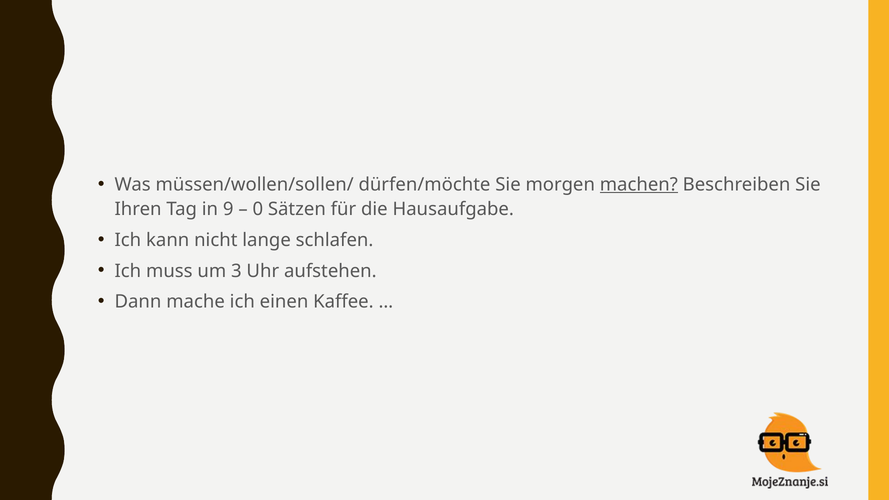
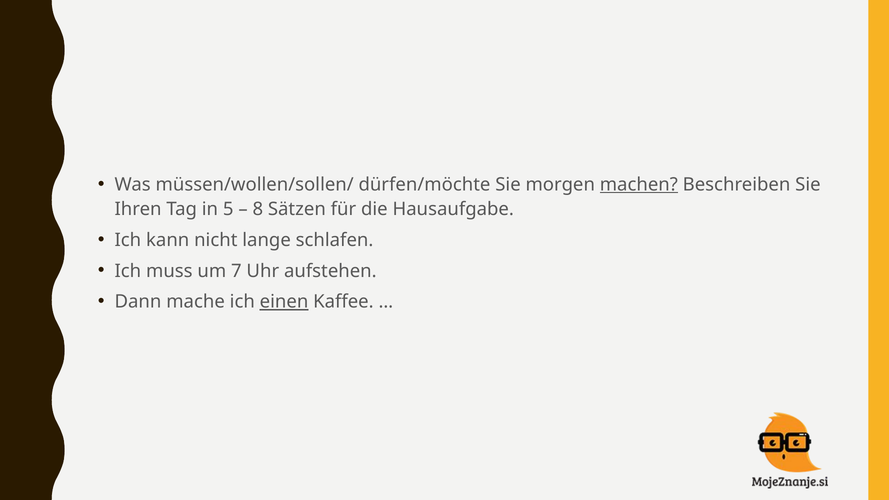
9: 9 -> 5 (228, 209)
0: 0 -> 8 (258, 209)
3: 3 -> 7 (236, 271)
einen underline: none -> present (284, 302)
